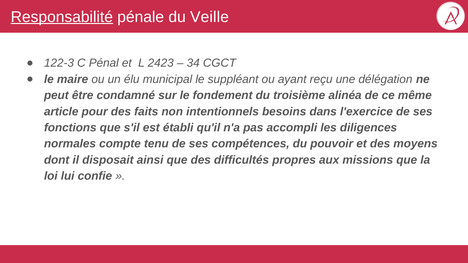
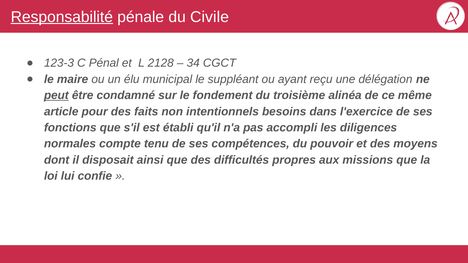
Veille: Veille -> Civile (210, 17)
122-3: 122-3 -> 123-3 (59, 63)
2423: 2423 -> 2128 (161, 63)
peut underline: none -> present (56, 95)
